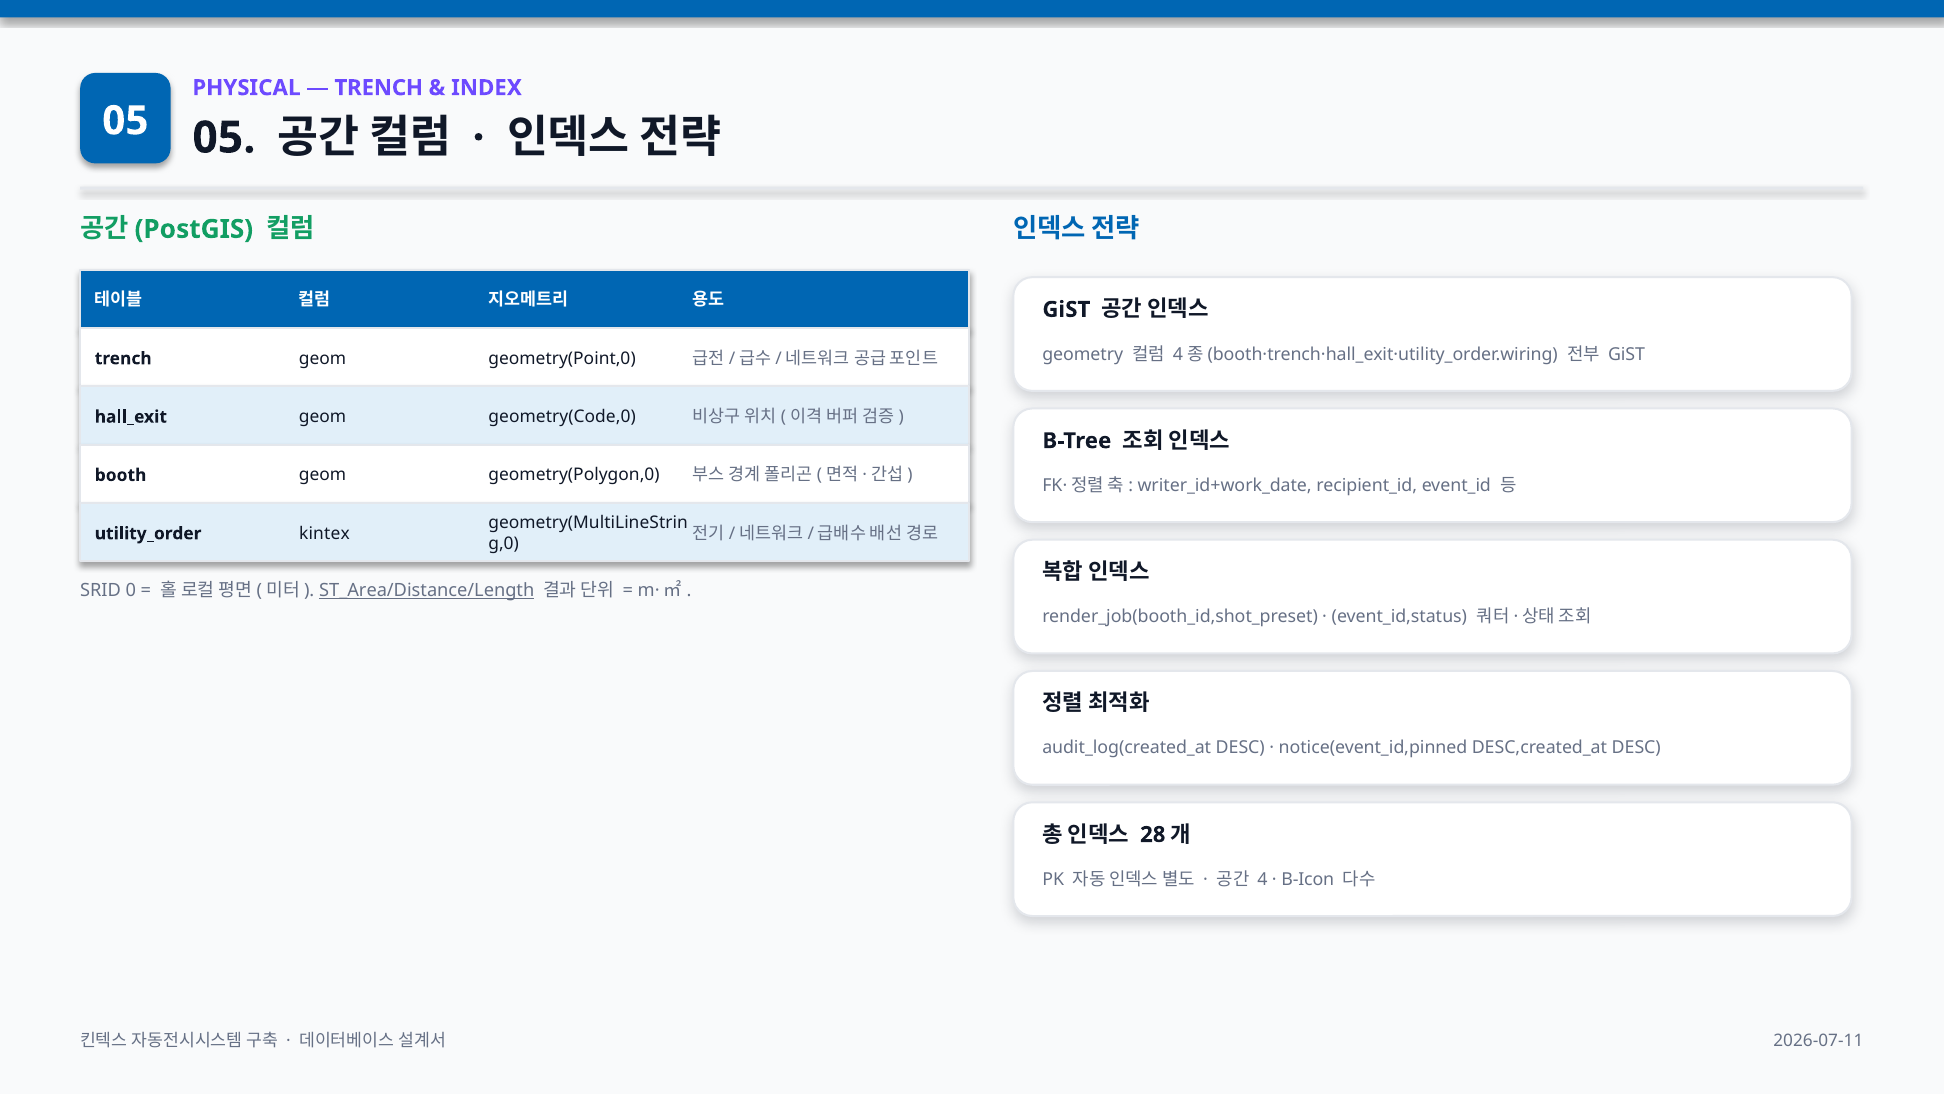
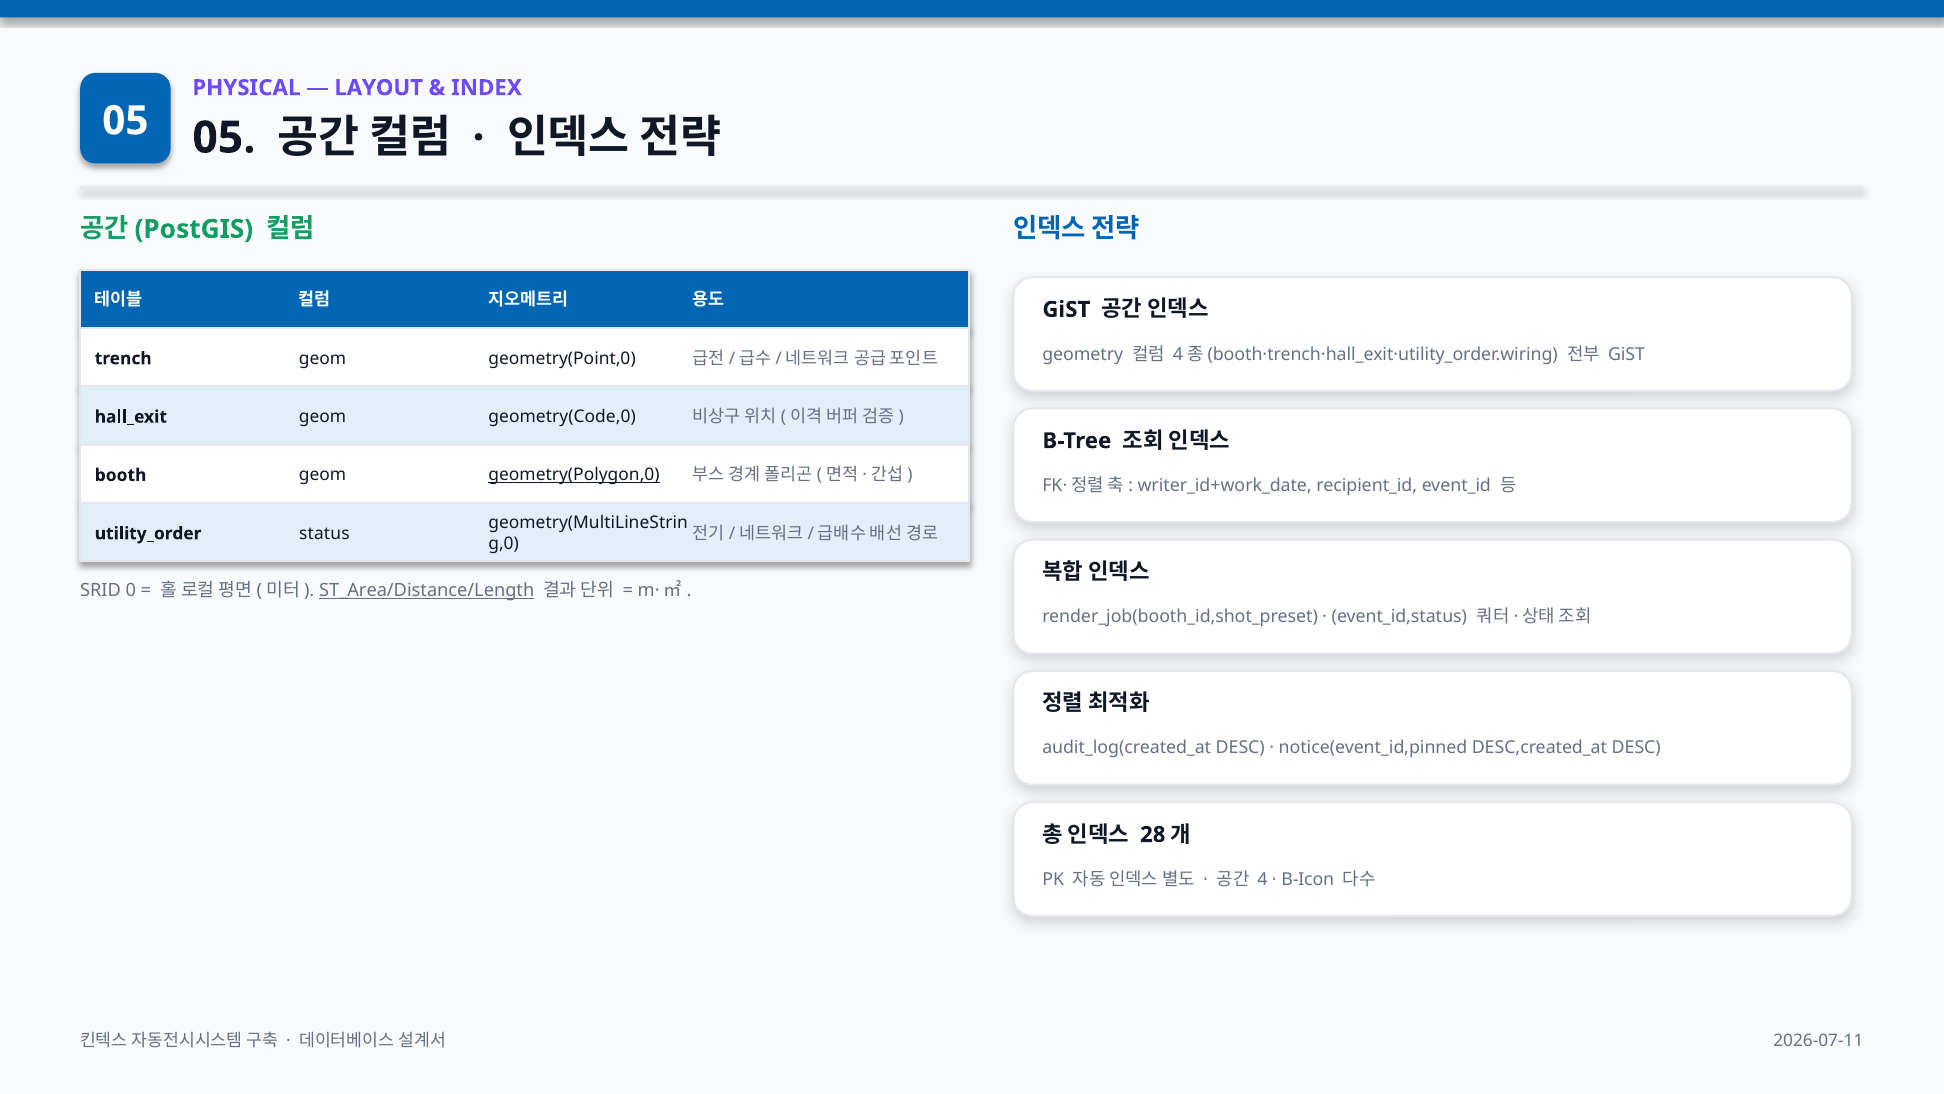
TRENCH: TRENCH -> LAYOUT (379, 88)
geometry(Polygon,0 underline: none -> present (574, 475)
kintex: kintex -> status (324, 533)
